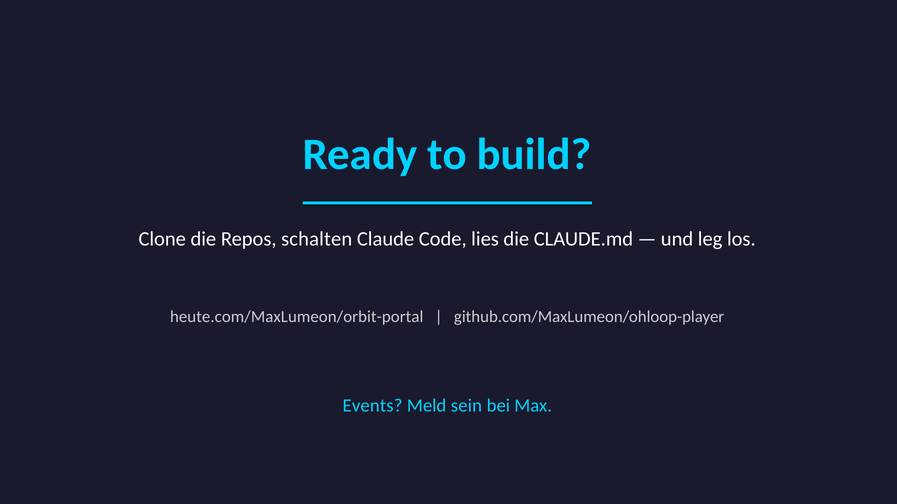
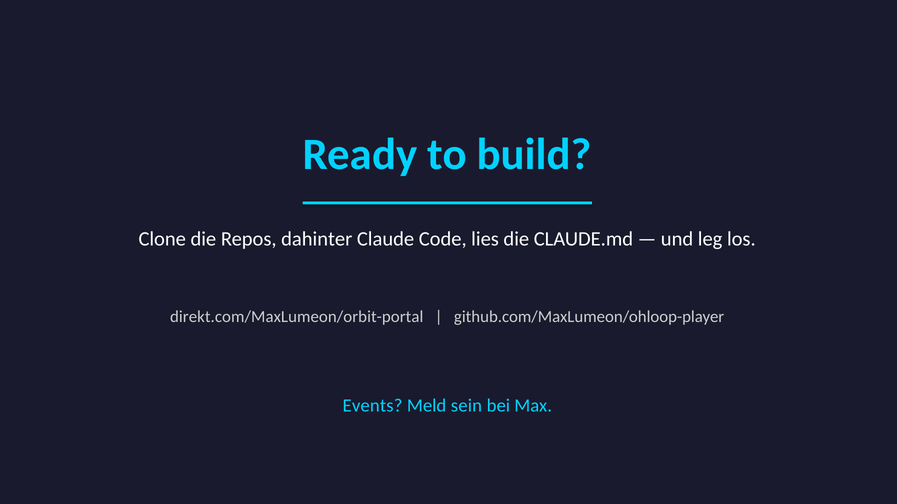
schalten: schalten -> dahinter (317, 239)
heute.com/MaxLumeon/orbit-portal: heute.com/MaxLumeon/orbit-portal -> direkt.com/MaxLumeon/orbit-portal (297, 317)
